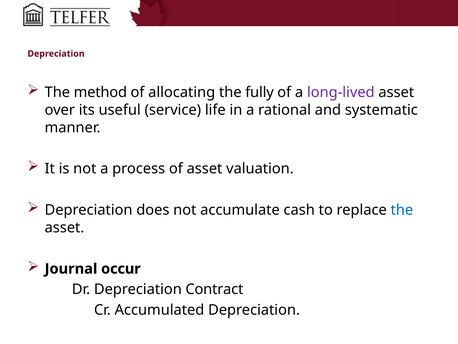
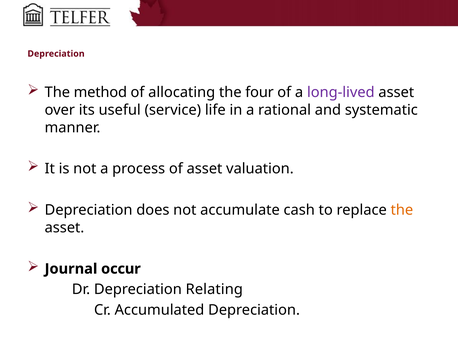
fully: fully -> four (260, 92)
the colour: blue -> orange (402, 210)
Contract: Contract -> Relating (214, 289)
